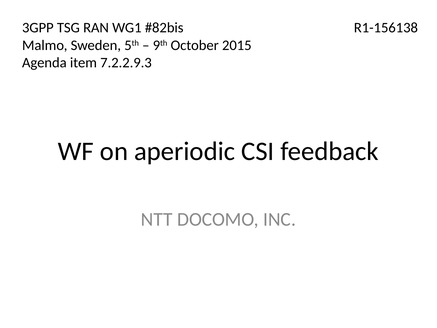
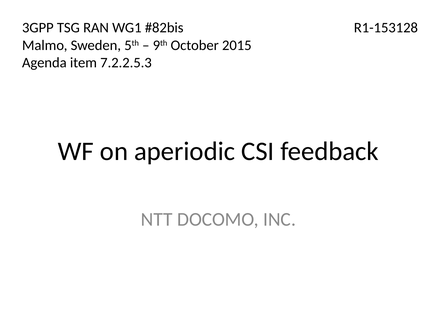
R1-156138: R1-156138 -> R1-153128 (386, 28)
7.2.2.9.3: 7.2.2.9.3 -> 7.2.2.5.3 (126, 63)
